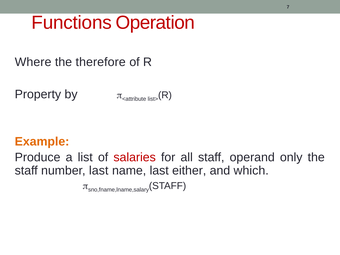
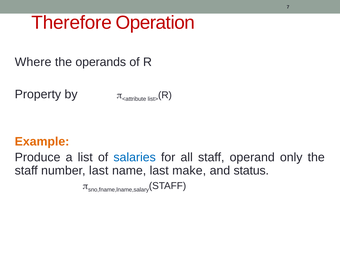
Functions: Functions -> Therefore (72, 23)
therefore: therefore -> operands (101, 62)
salaries colour: red -> blue (135, 157)
either: either -> make (189, 171)
which: which -> status (251, 171)
